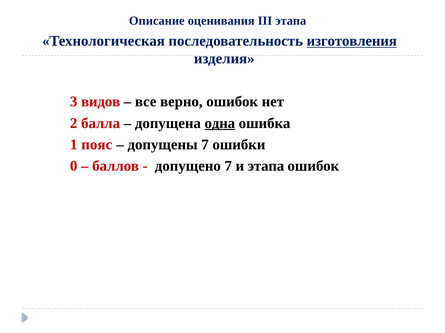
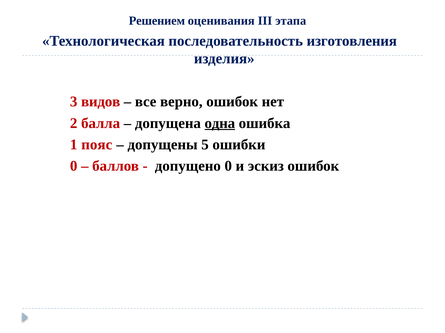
Описание: Описание -> Решением (157, 21)
изготовления underline: present -> none (352, 41)
допущены 7: 7 -> 5 (205, 145)
допущено 7: 7 -> 0 (228, 166)
и этапа: этапа -> эскиз (266, 166)
